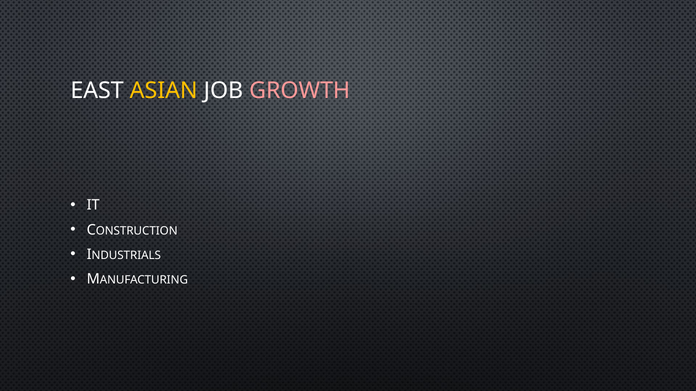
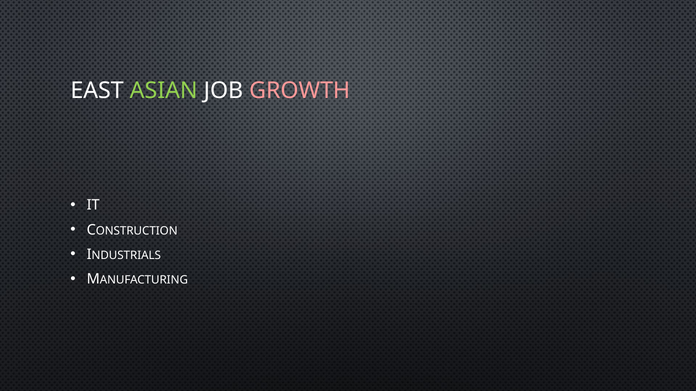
ASIAN colour: yellow -> light green (164, 91)
